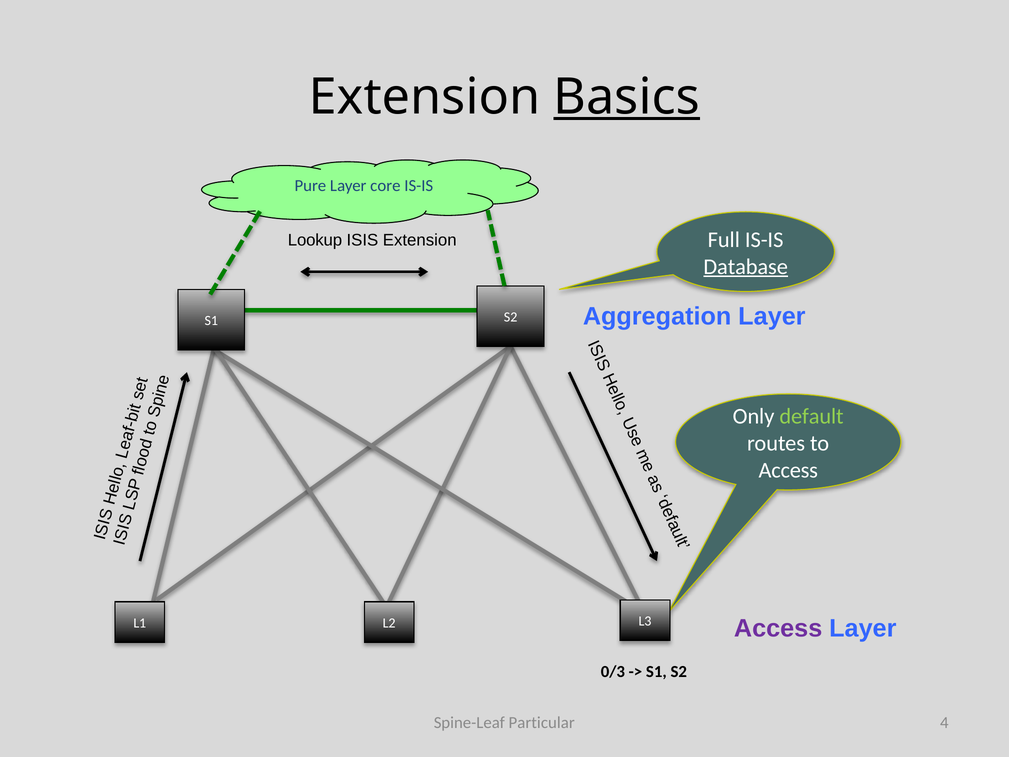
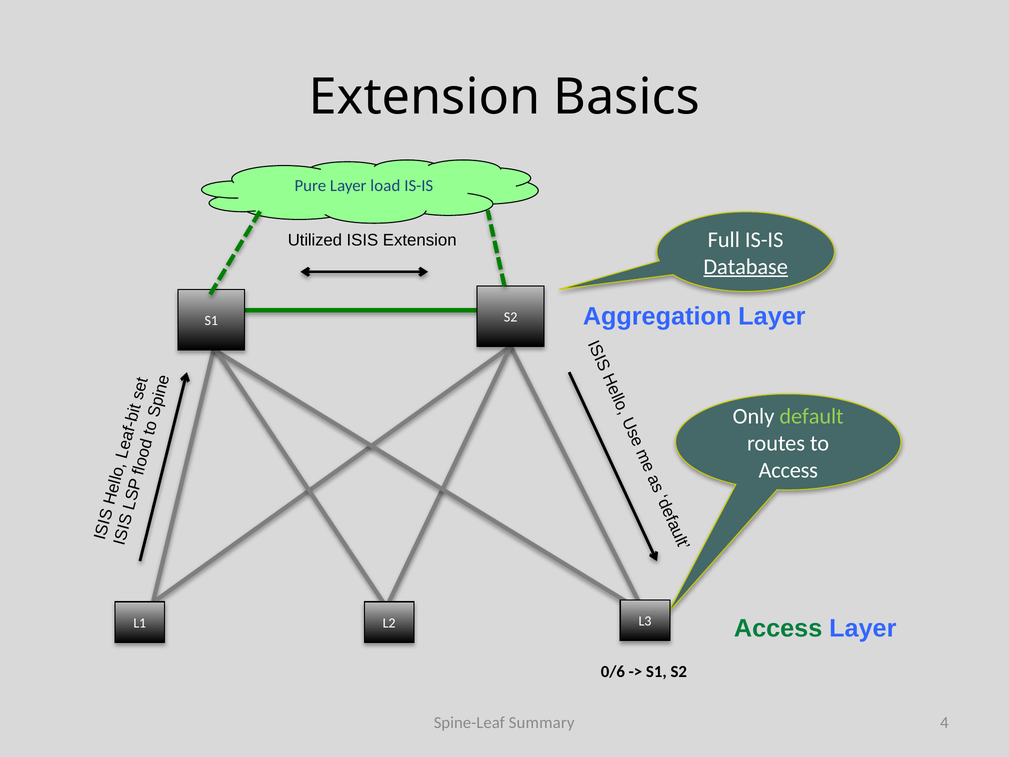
Basics underline: present -> none (627, 97)
core: core -> load (385, 186)
Lookup: Lookup -> Utilized (315, 240)
Access colour: purple -> green (778, 628)
0/3: 0/3 -> 0/6 (613, 672)
Particular: Particular -> Summary (542, 723)
